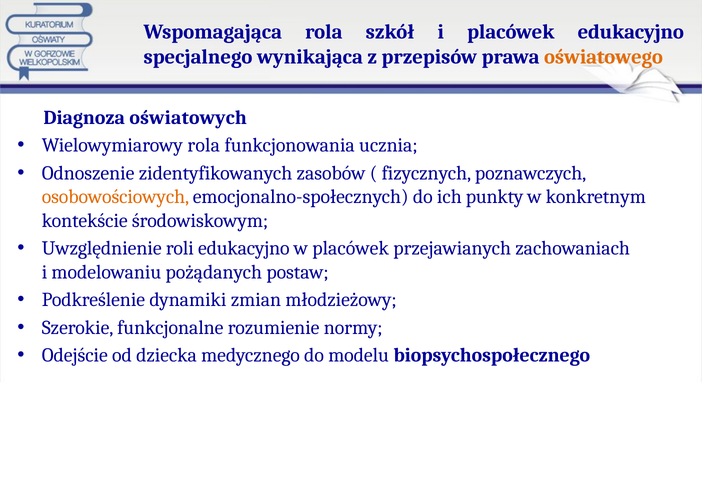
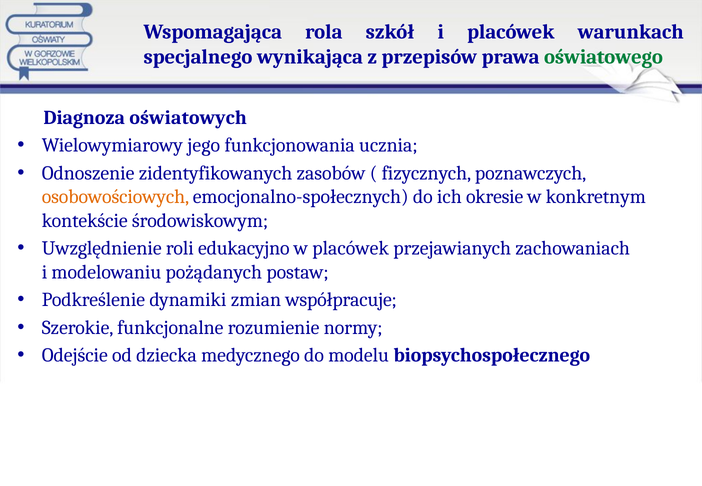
placówek edukacyjno: edukacyjno -> warunkach (631, 32)
oświatowego colour: orange -> green (604, 57)
Wielowymiarowy rola: rola -> jego (204, 145)
punkty: punkty -> okresie (495, 197)
młodzieżowy: młodzieżowy -> współpracuje (341, 300)
